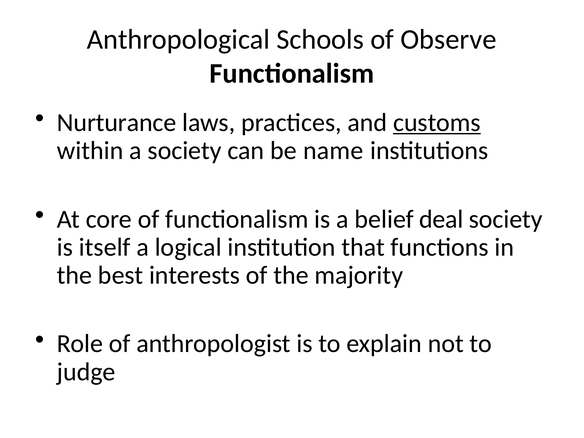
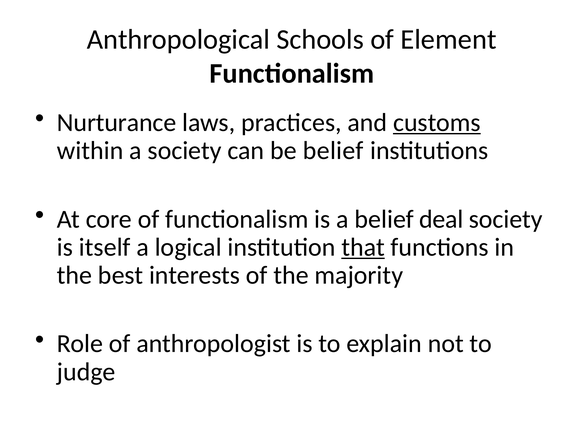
Observe: Observe -> Element (449, 39)
be name: name -> belief (333, 151)
that underline: none -> present (363, 247)
